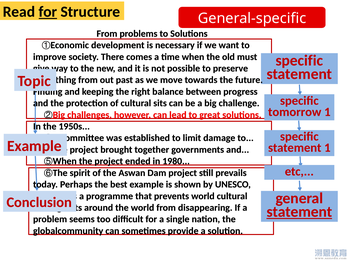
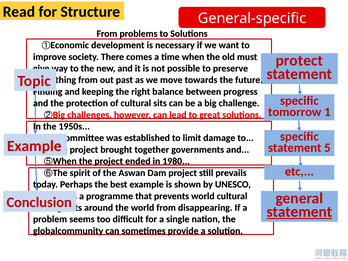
for underline: present -> none (48, 12)
specific: specific -> protect (299, 60)
statement 1: 1 -> 5 (327, 148)
